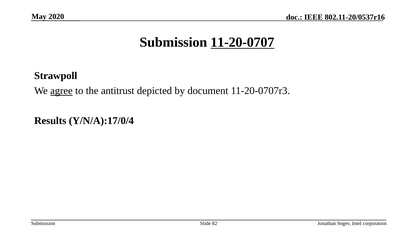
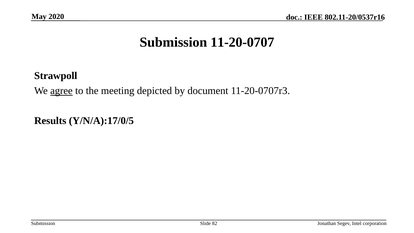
11-20-0707 underline: present -> none (242, 42)
antitrust: antitrust -> meeting (118, 91)
Y/N/A):17/0/4: Y/N/A):17/0/4 -> Y/N/A):17/0/5 (101, 121)
